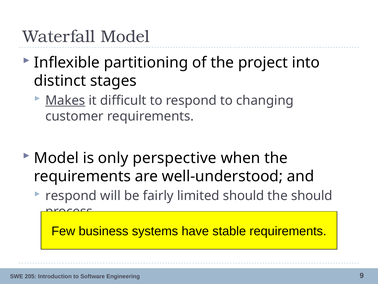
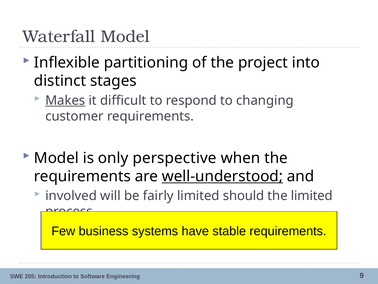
well-understood underline: none -> present (222, 176)
respond: respond -> involved (71, 196)
the should: should -> limited (312, 196)
